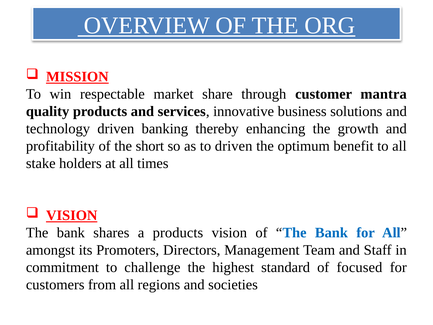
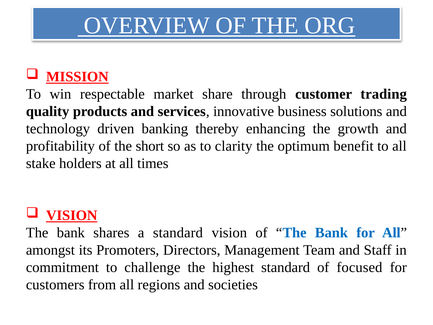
mantra: mantra -> trading (384, 94)
to driven: driven -> clarity (234, 146)
a products: products -> standard (178, 233)
